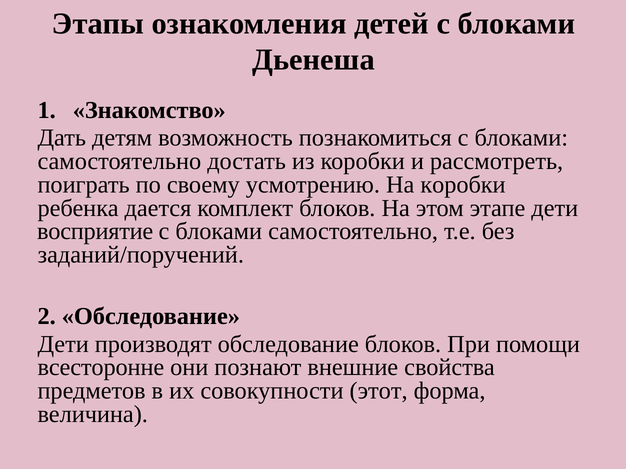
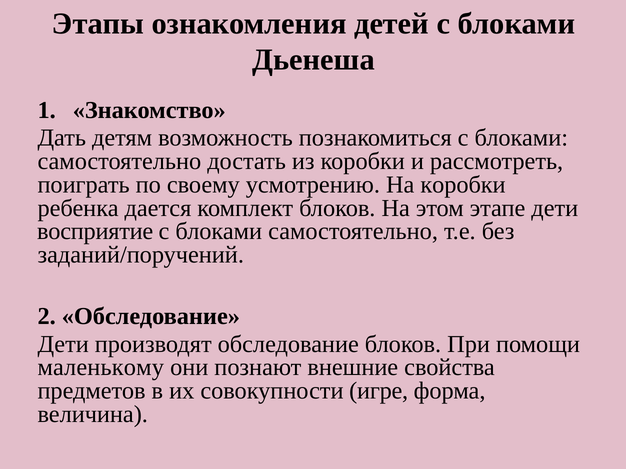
всесторонне: всесторонне -> маленькому (101, 368)
этот: этот -> игре (379, 391)
